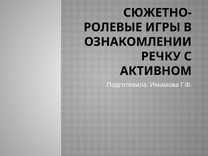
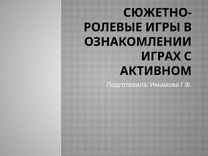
РЕЧКУ: РЕЧКУ -> ИГРАХ (161, 56)
